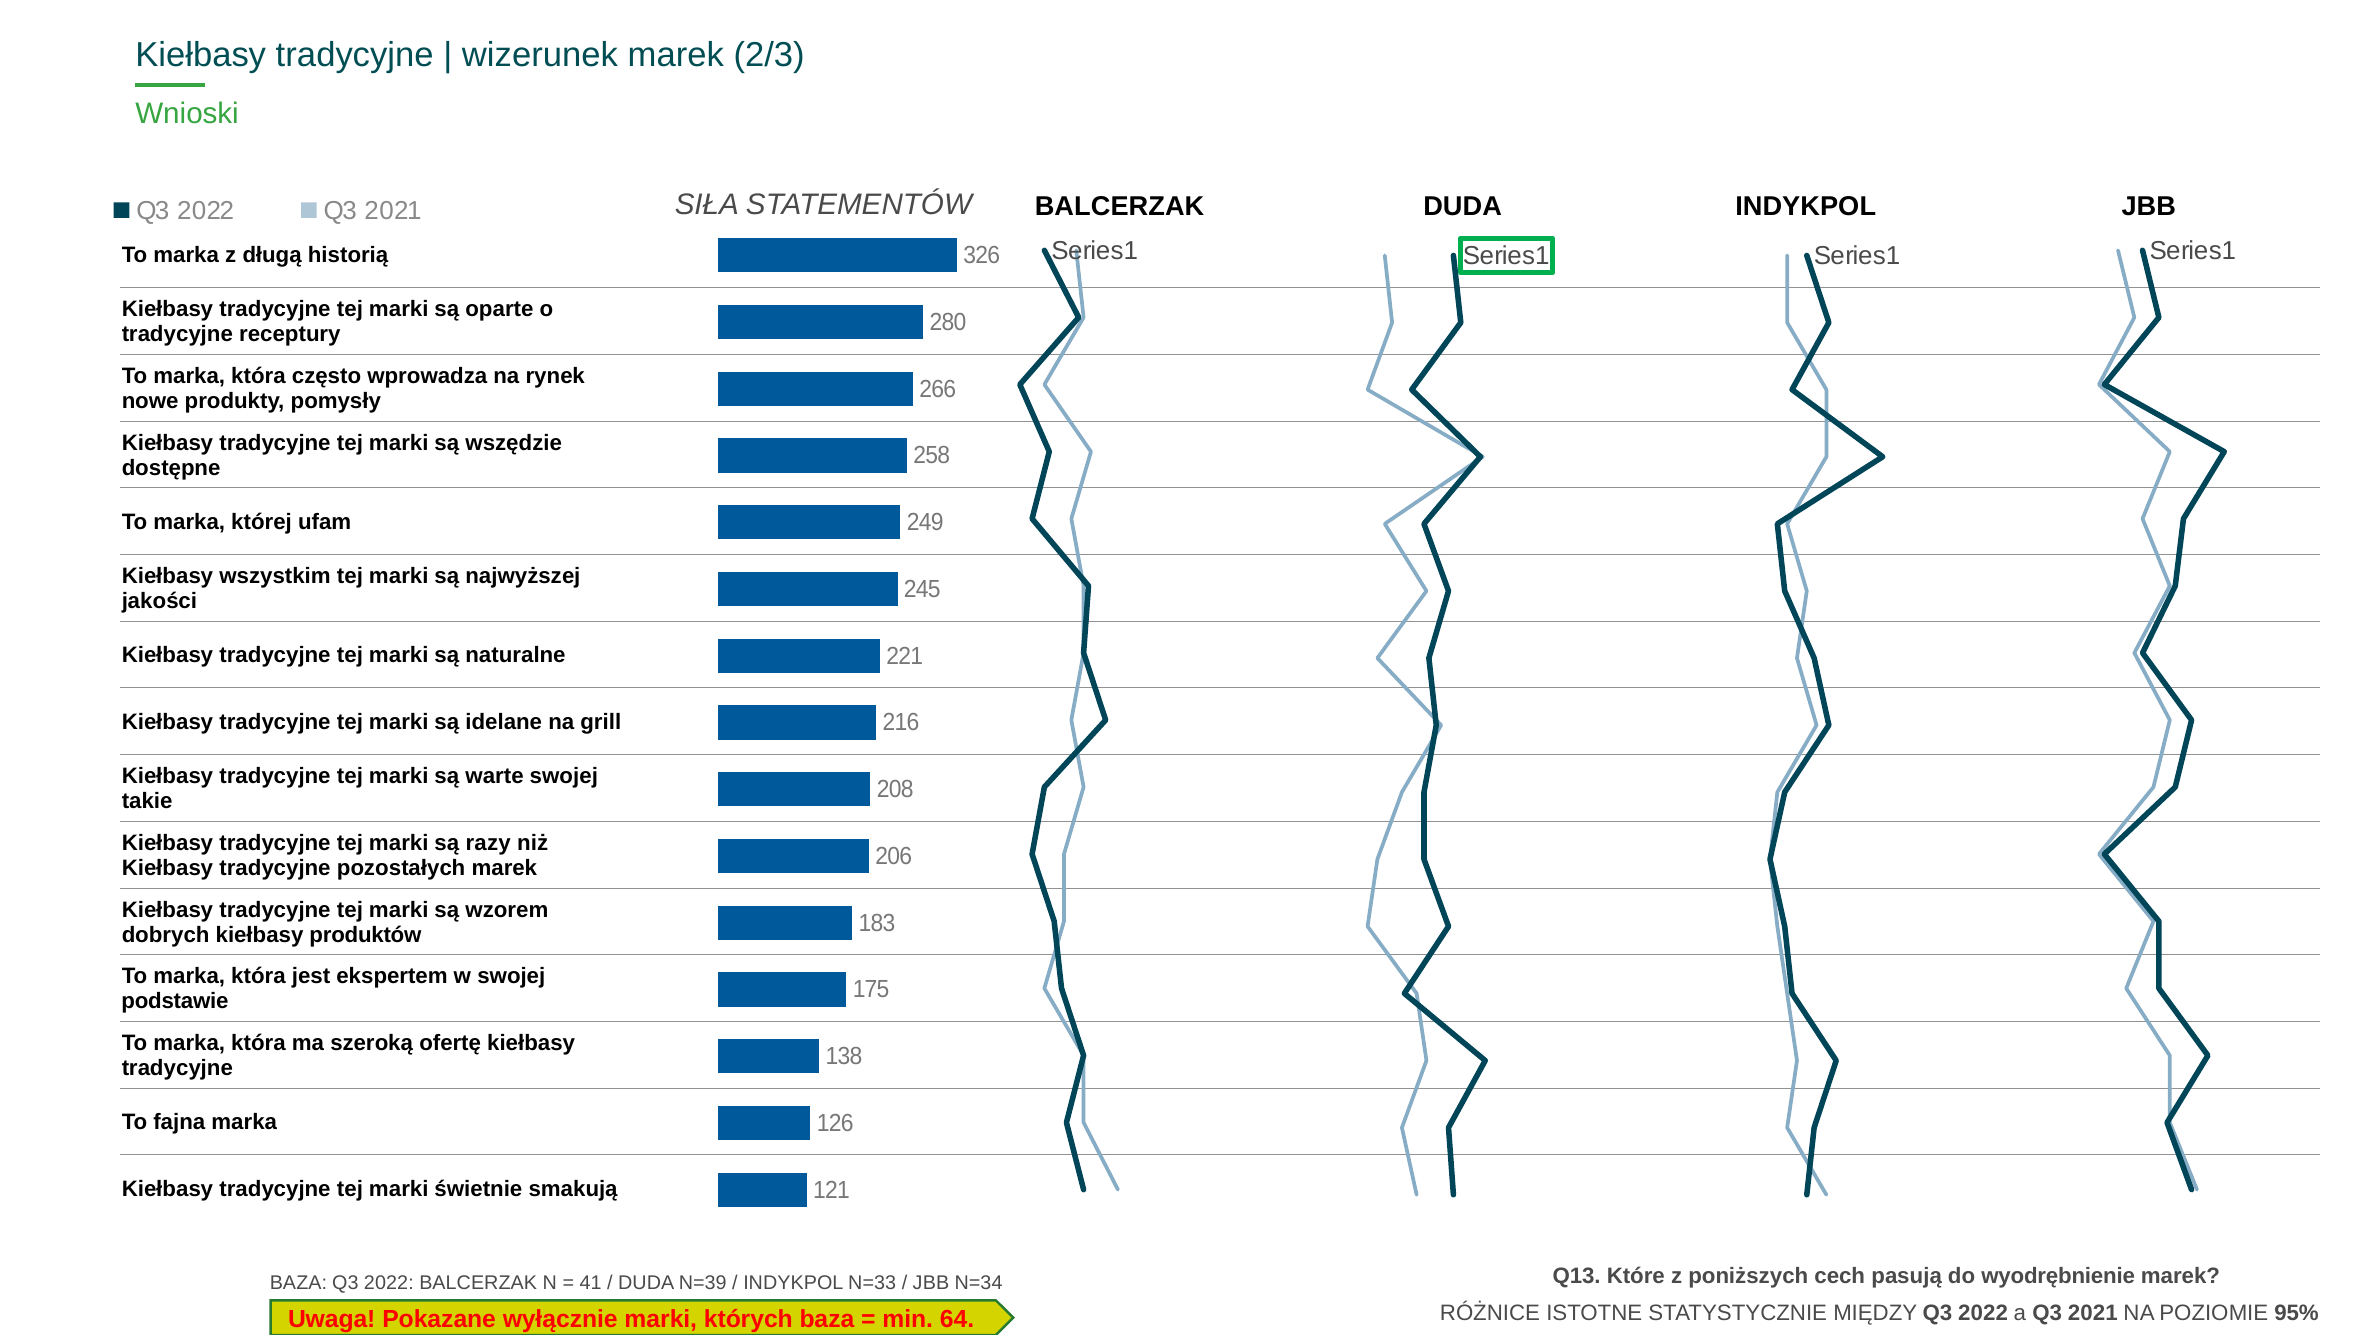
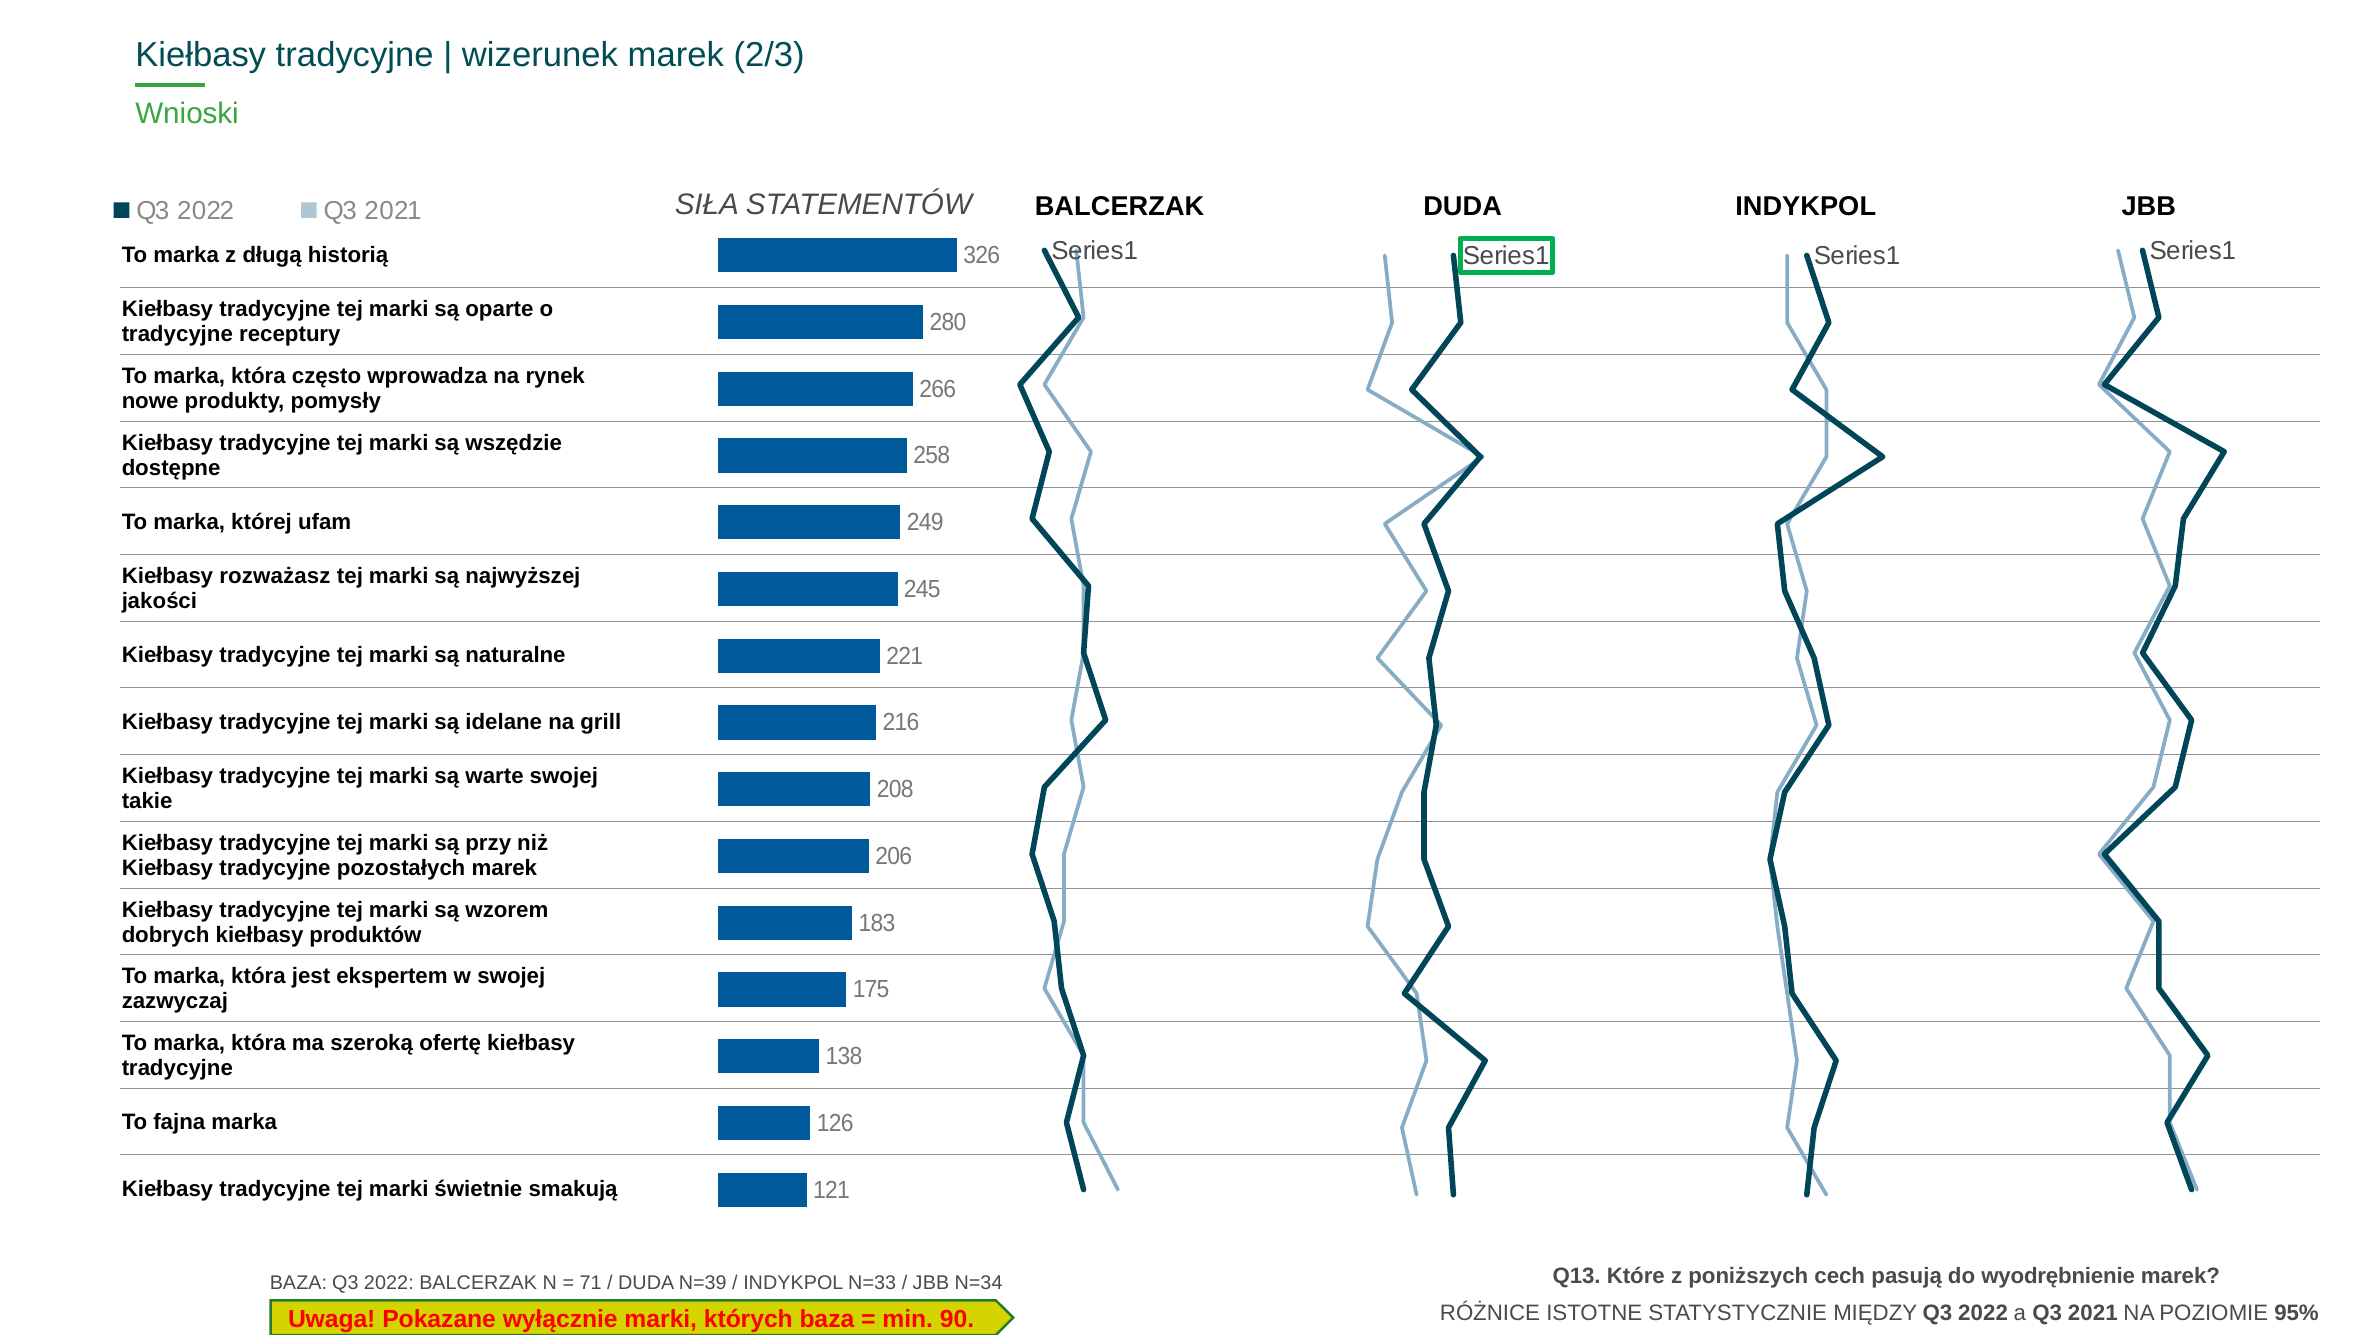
wszystkim: wszystkim -> rozważasz (275, 576)
razy: razy -> przy (488, 843)
podstawie: podstawie -> zazwyczaj (175, 1001)
41: 41 -> 71 (591, 1283)
64: 64 -> 90 (957, 1319)
